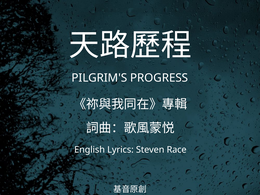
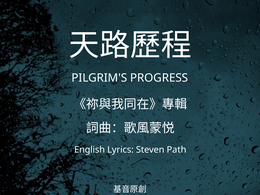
Race: Race -> Path (177, 150)
